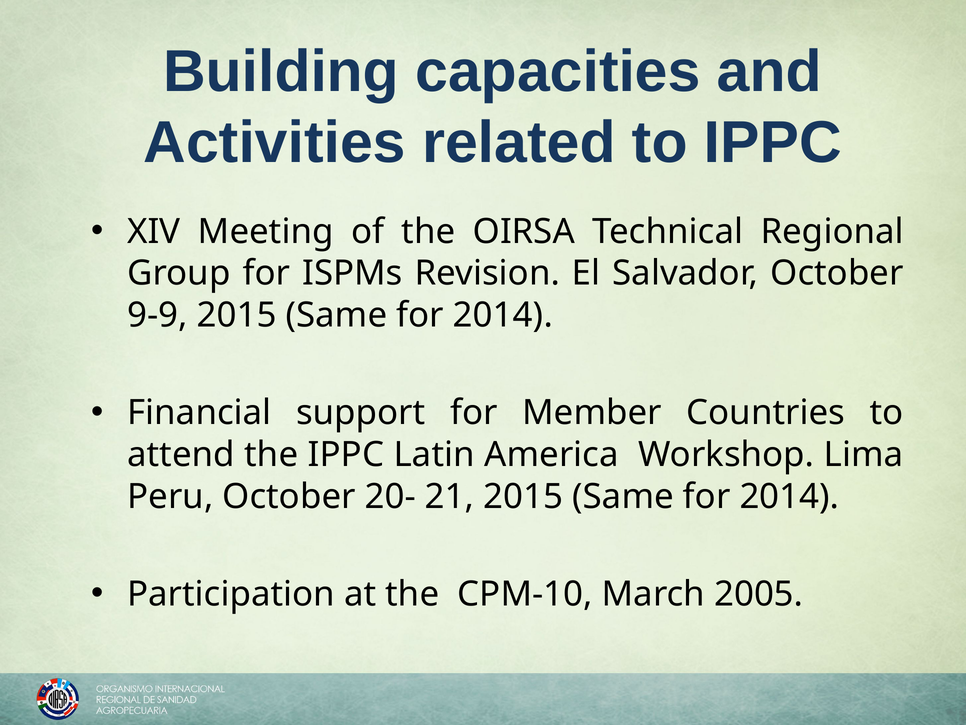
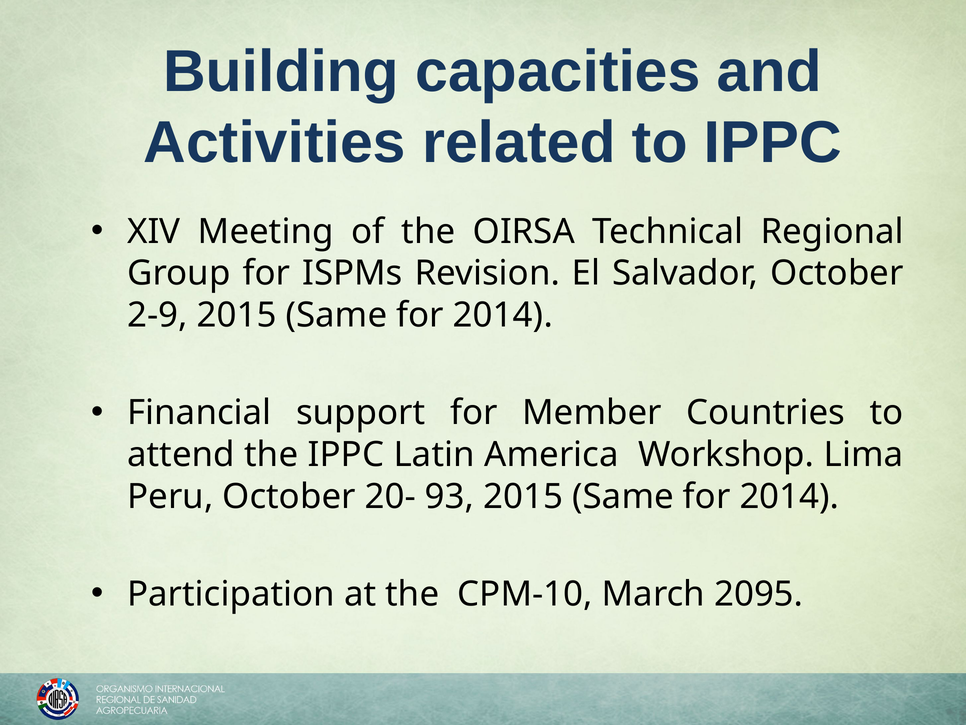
9-9: 9-9 -> 2-9 (158, 315)
21: 21 -> 93 (450, 496)
2005: 2005 -> 2095 (759, 594)
